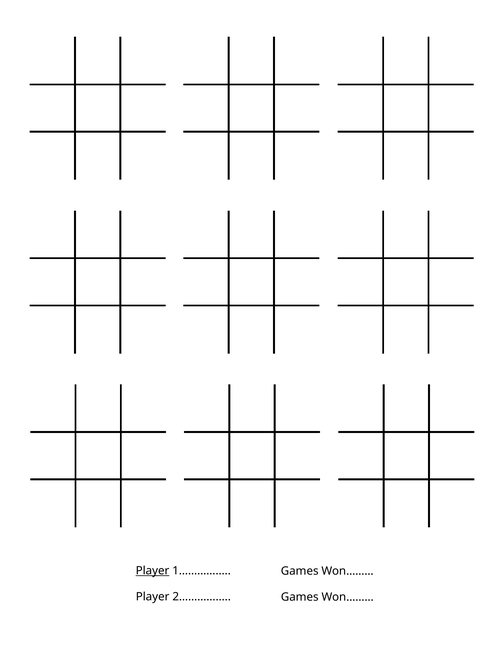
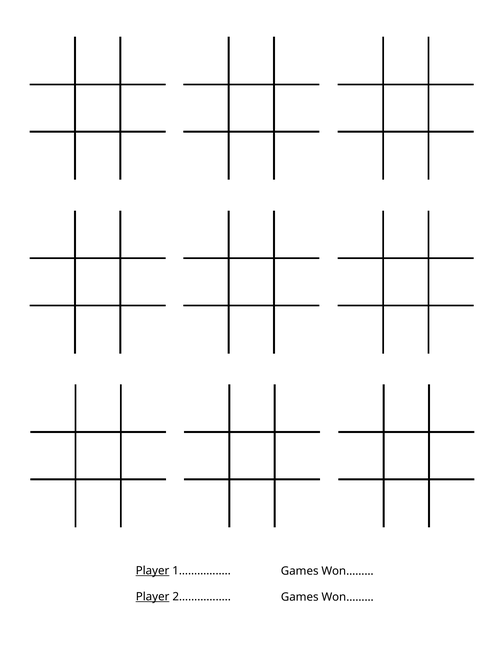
Player underline: none -> present (153, 597)
